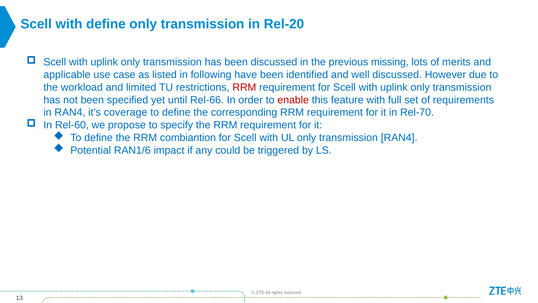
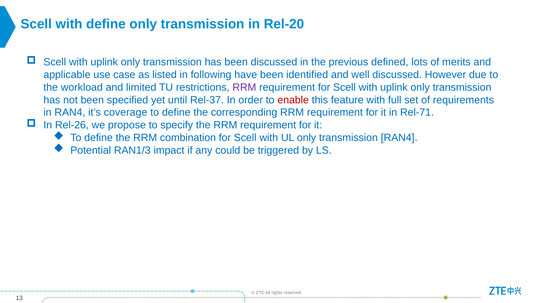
missing: missing -> defined (390, 62)
RRM colour: red -> purple (244, 87)
Rel-66: Rel-66 -> Rel-37 (207, 100)
Rel-70: Rel-70 -> Rel-71 (417, 112)
Rel-60: Rel-60 -> Rel-26 (72, 125)
combiantion: combiantion -> combination (188, 137)
RAN1/6: RAN1/6 -> RAN1/3 (132, 150)
